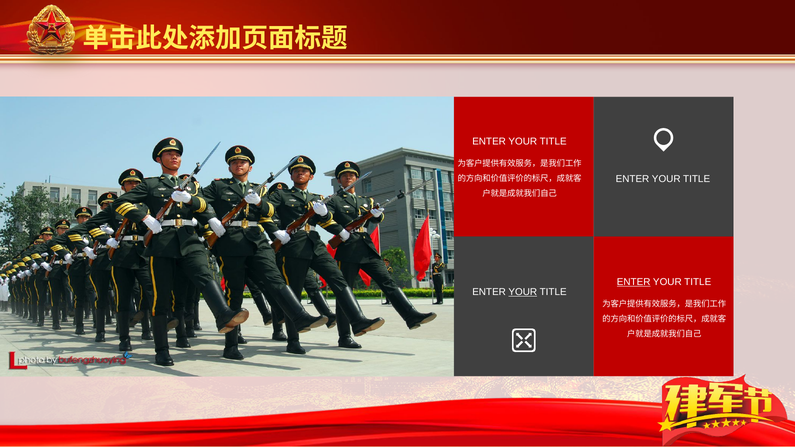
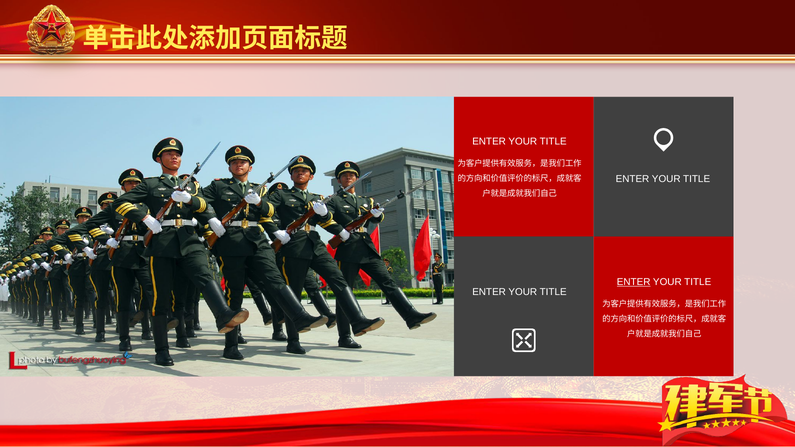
YOUR underline: present -> none (523, 292)
